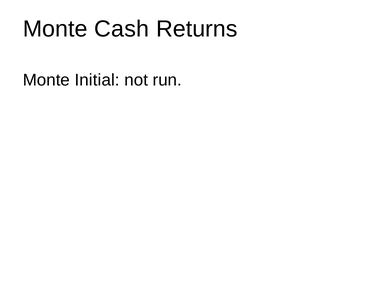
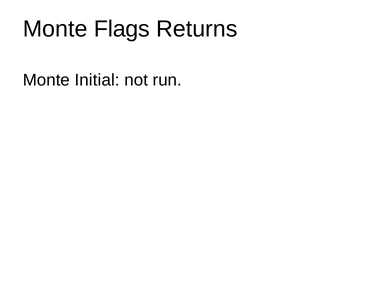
Cash: Cash -> Flags (122, 29)
